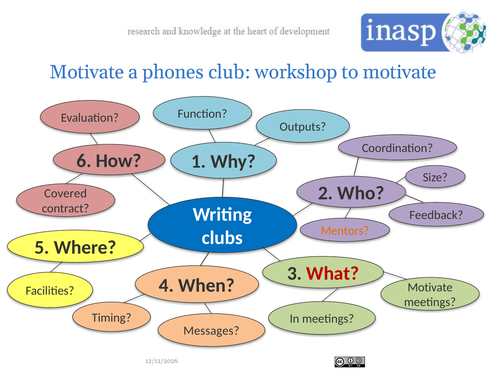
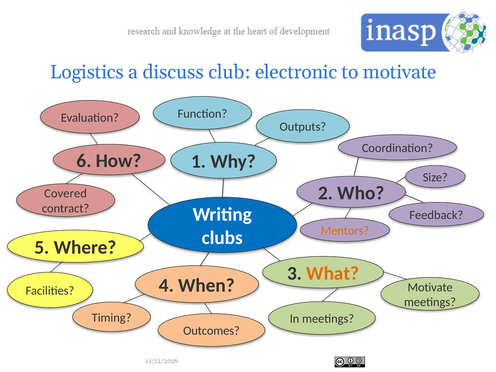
Motivate: Motivate -> Logistics (87, 72)
phones: phones -> discuss (173, 72)
workshop: workshop -> electronic (296, 72)
What colour: red -> orange (333, 274)
Messages: Messages -> Outcomes (211, 331)
